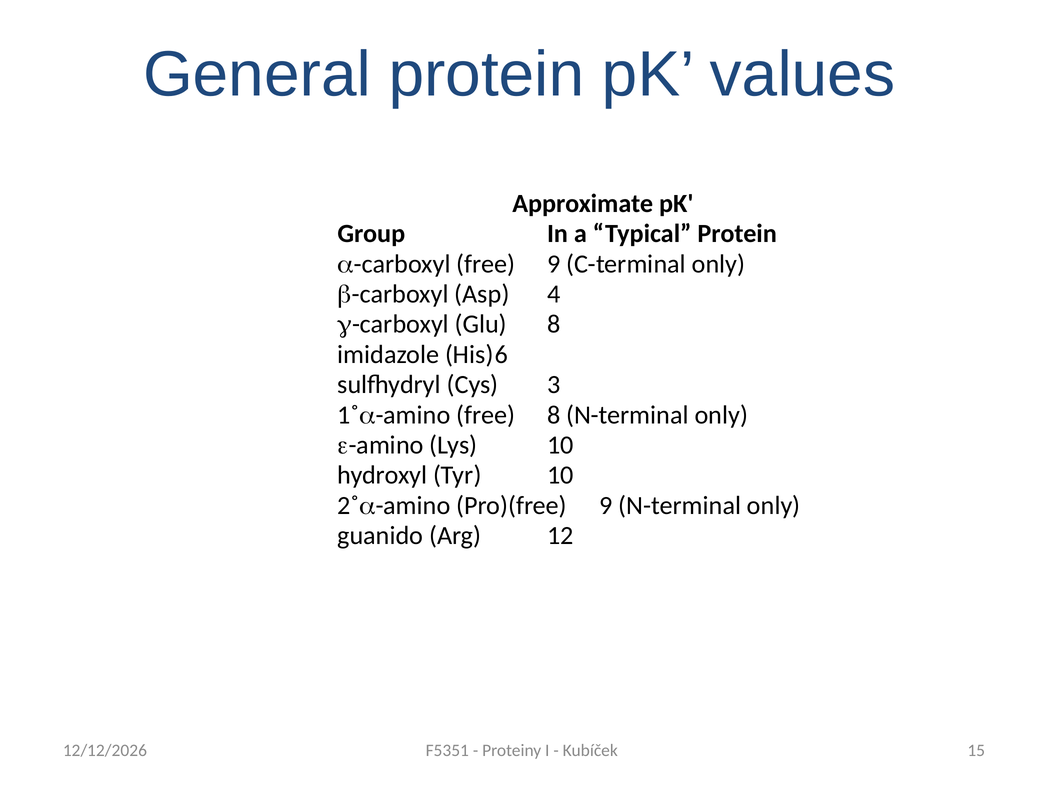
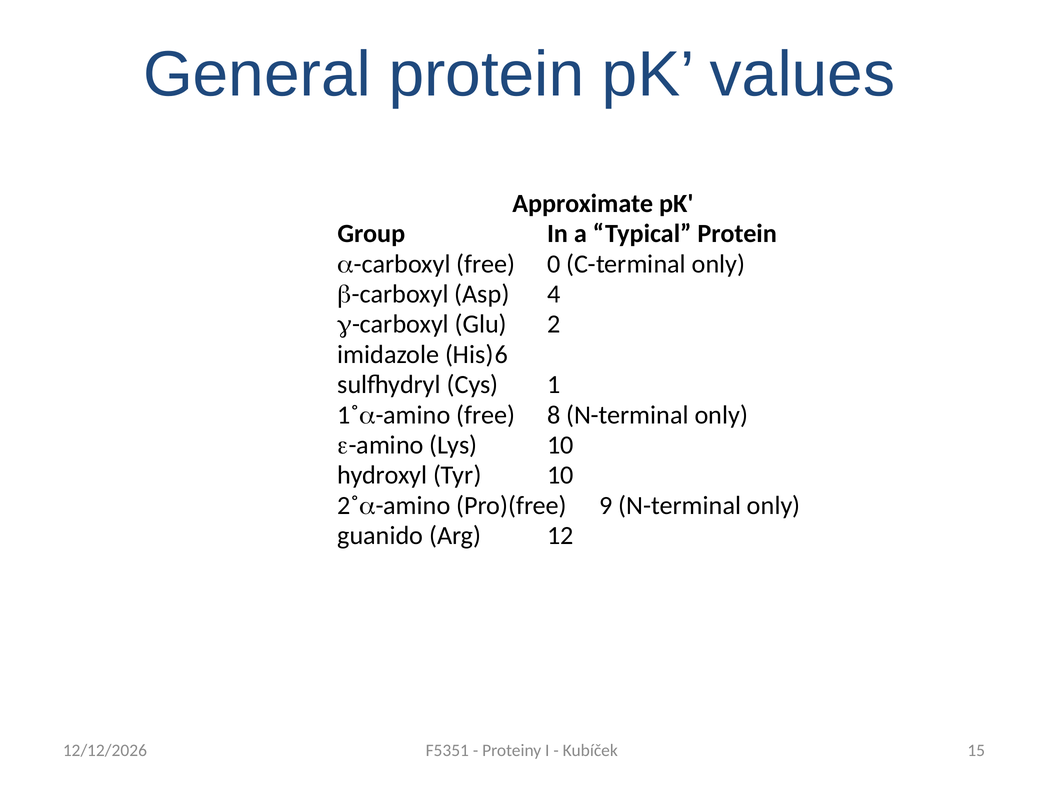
free 9: 9 -> 0 (554, 264)
Glu 8: 8 -> 2 (554, 324)
3: 3 -> 1 (554, 385)
